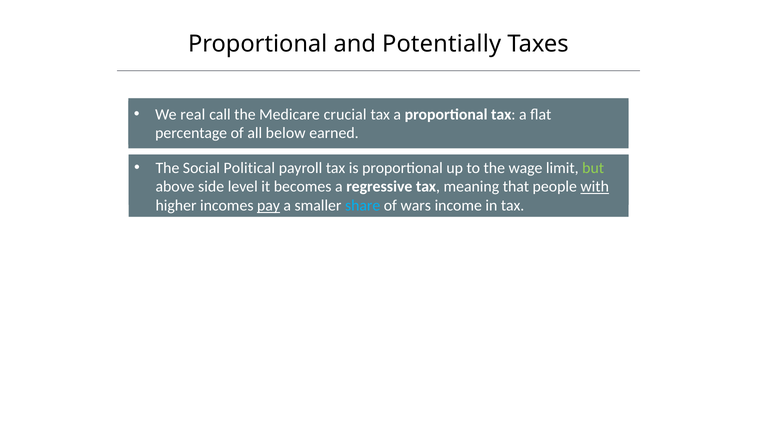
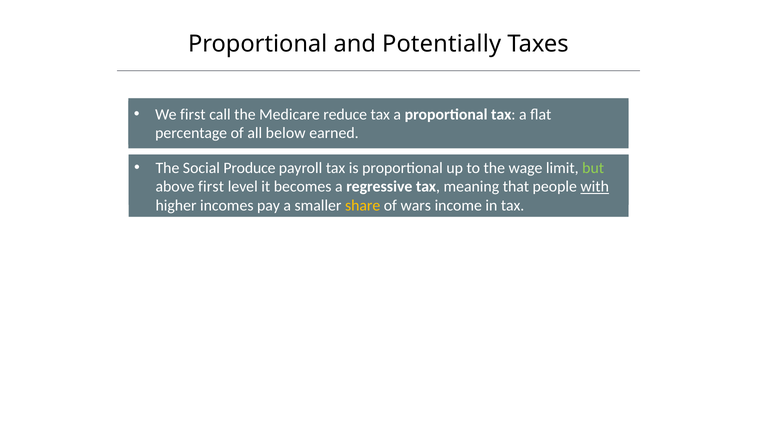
We real: real -> first (193, 114)
crucial: crucial -> reduce (345, 114)
Political: Political -> Produce (249, 168)
above side: side -> first (211, 187)
pay underline: present -> none (269, 206)
share colour: light blue -> yellow (363, 206)
